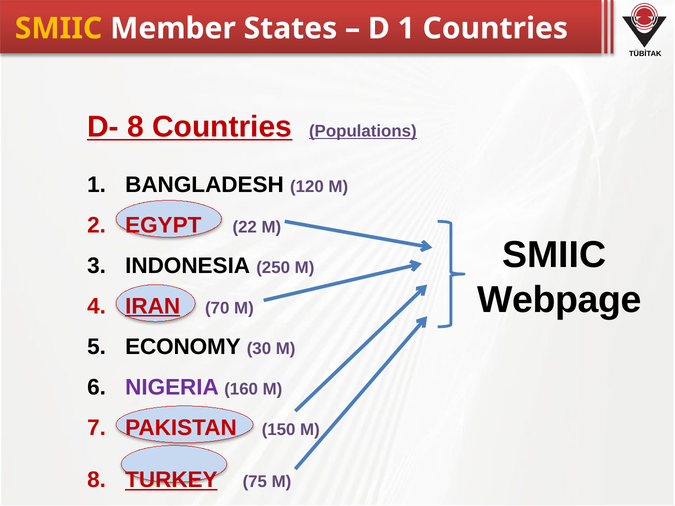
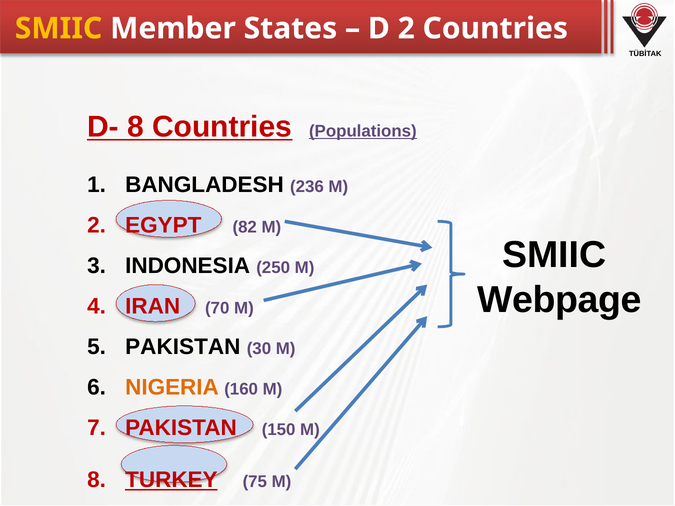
D 1: 1 -> 2 (406, 28)
120: 120 -> 236 (307, 187)
22: 22 -> 82 (245, 227)
IRAN underline: present -> none (153, 306)
ECONOMY: ECONOMY -> PAKISTAN (183, 347)
NIGERIA colour: purple -> orange (172, 387)
